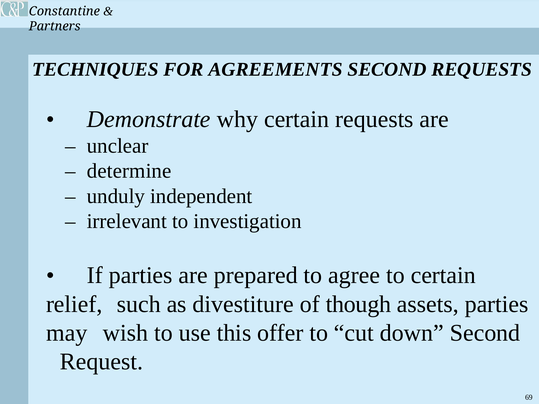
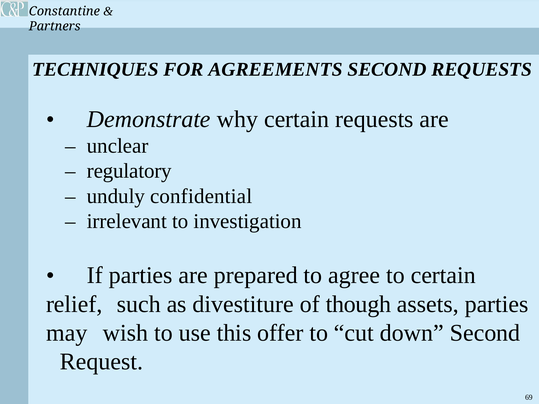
determine: determine -> regulatory (129, 171)
independent: independent -> confidential (201, 196)
